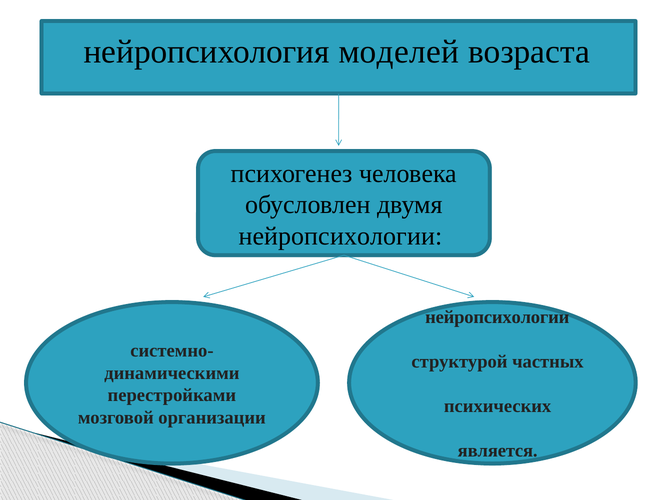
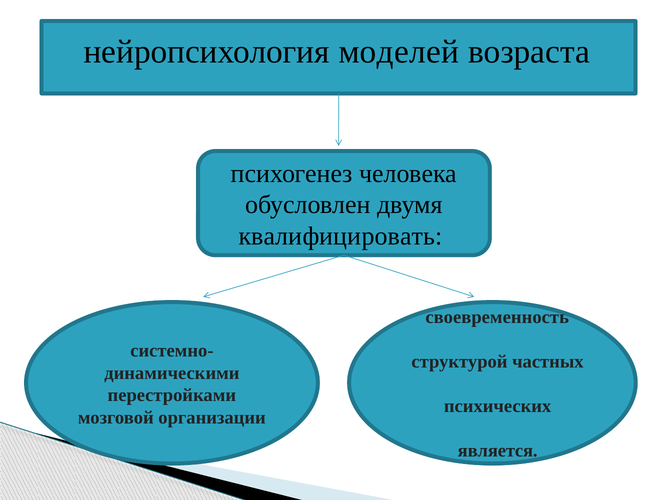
нейропсихологии: нейропсихологии -> квалифицировать (341, 236)
нейропсихологии: нейропсихологии -> своевременность (497, 318)
